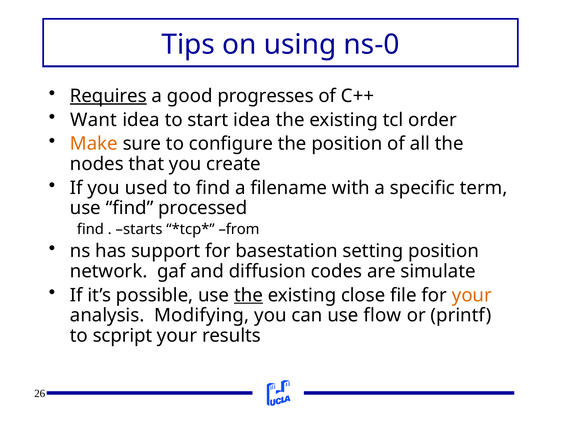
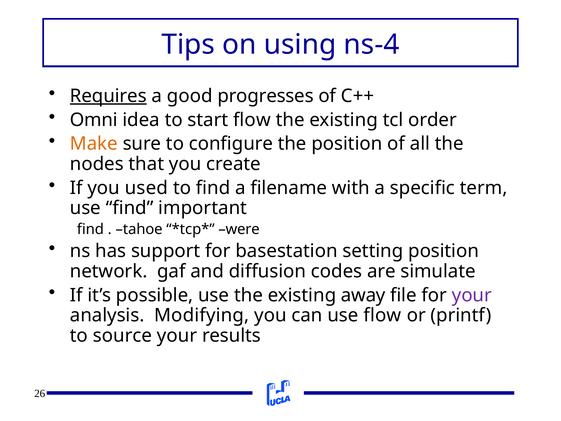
ns-0: ns-0 -> ns-4 (372, 45)
Want: Want -> Omni (94, 120)
start idea: idea -> flow (252, 120)
processed: processed -> important (203, 208)
starts: starts -> tahoe (139, 229)
from: from -> were (239, 229)
the underline: present -> none (248, 295)
close: close -> away (363, 295)
your colour: orange -> purple (472, 295)
scpript: scpript -> source (122, 335)
